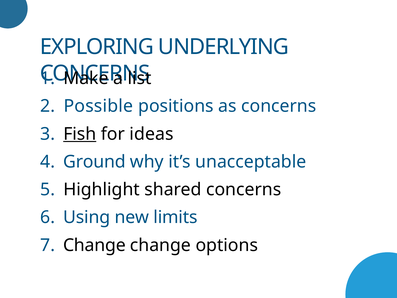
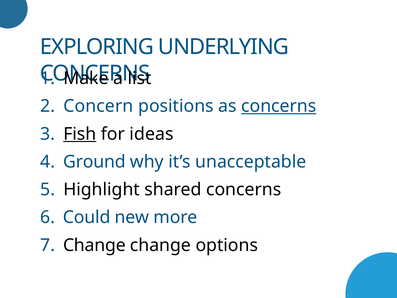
Possible: Possible -> Concern (98, 106)
concerns underline: none -> present (279, 106)
Using: Using -> Could (87, 217)
limits: limits -> more (175, 217)
